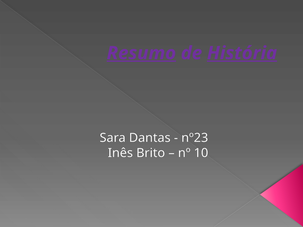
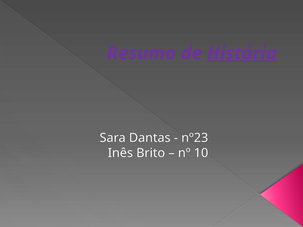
Resumo underline: present -> none (141, 53)
